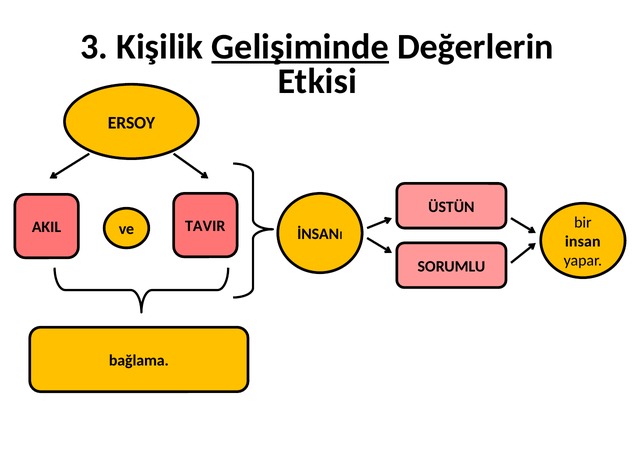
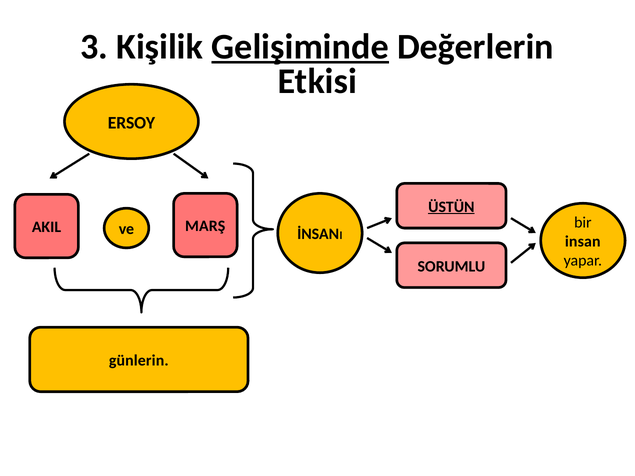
ÜSTÜN underline: none -> present (451, 207)
TAVIR: TAVIR -> MARŞ (205, 226)
bağlama: bağlama -> günlerin (139, 361)
